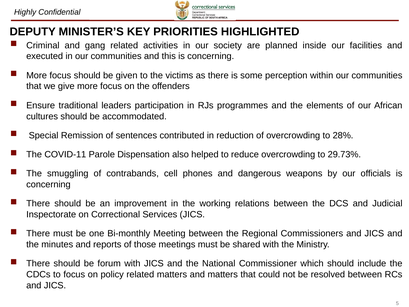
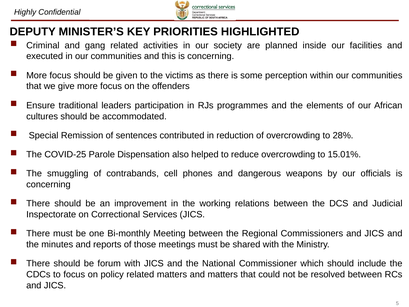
COVID-11: COVID-11 -> COVID-25 (65, 154)
29.73%: 29.73% -> 15.01% (344, 154)
